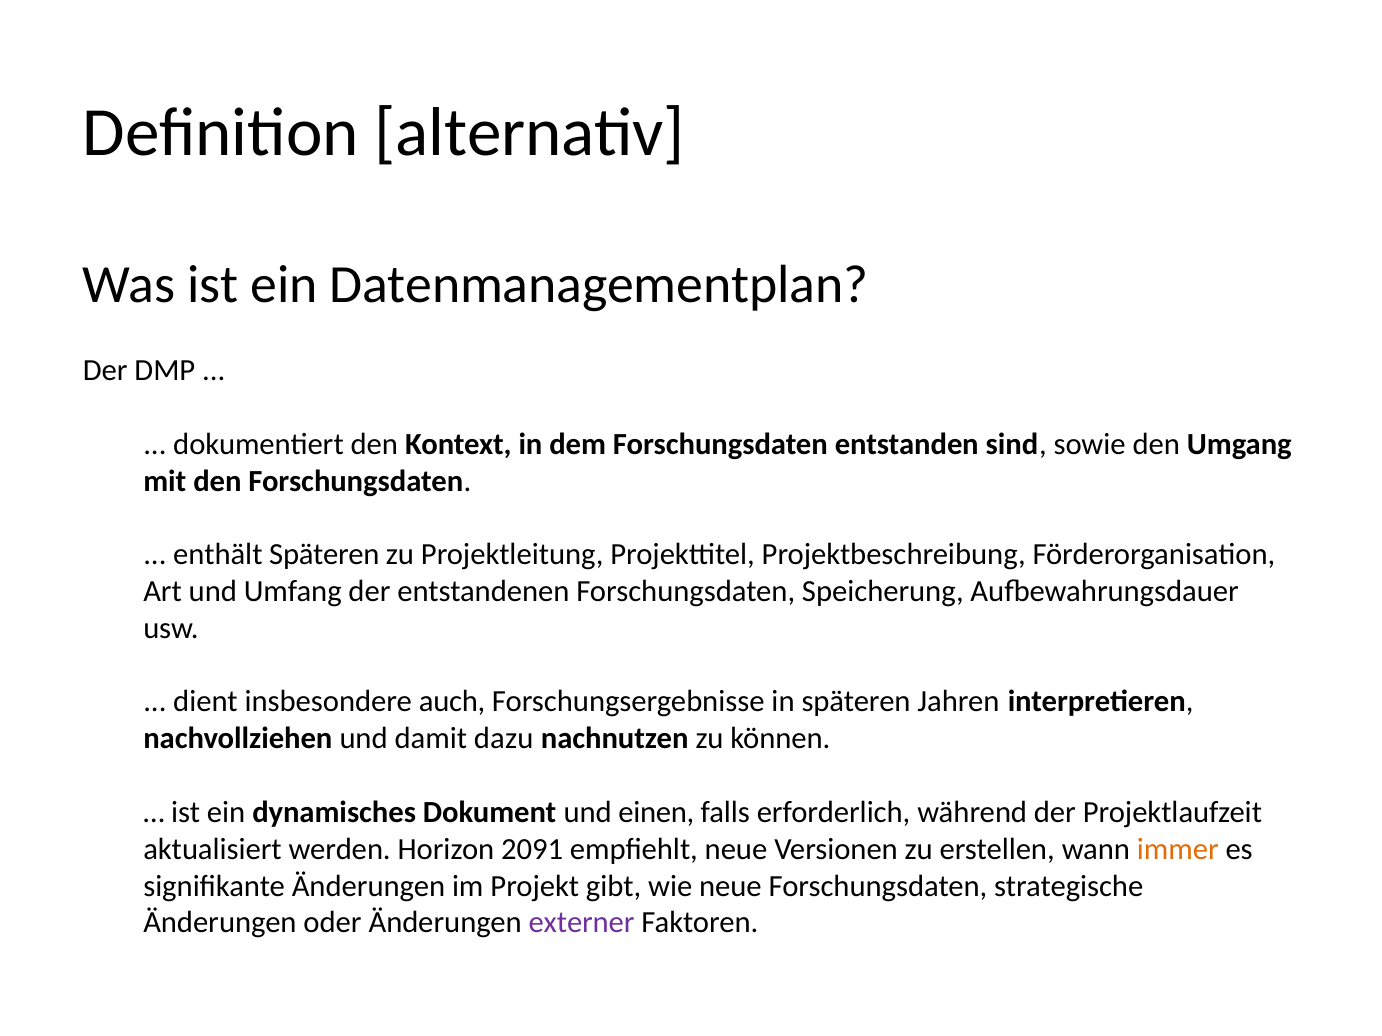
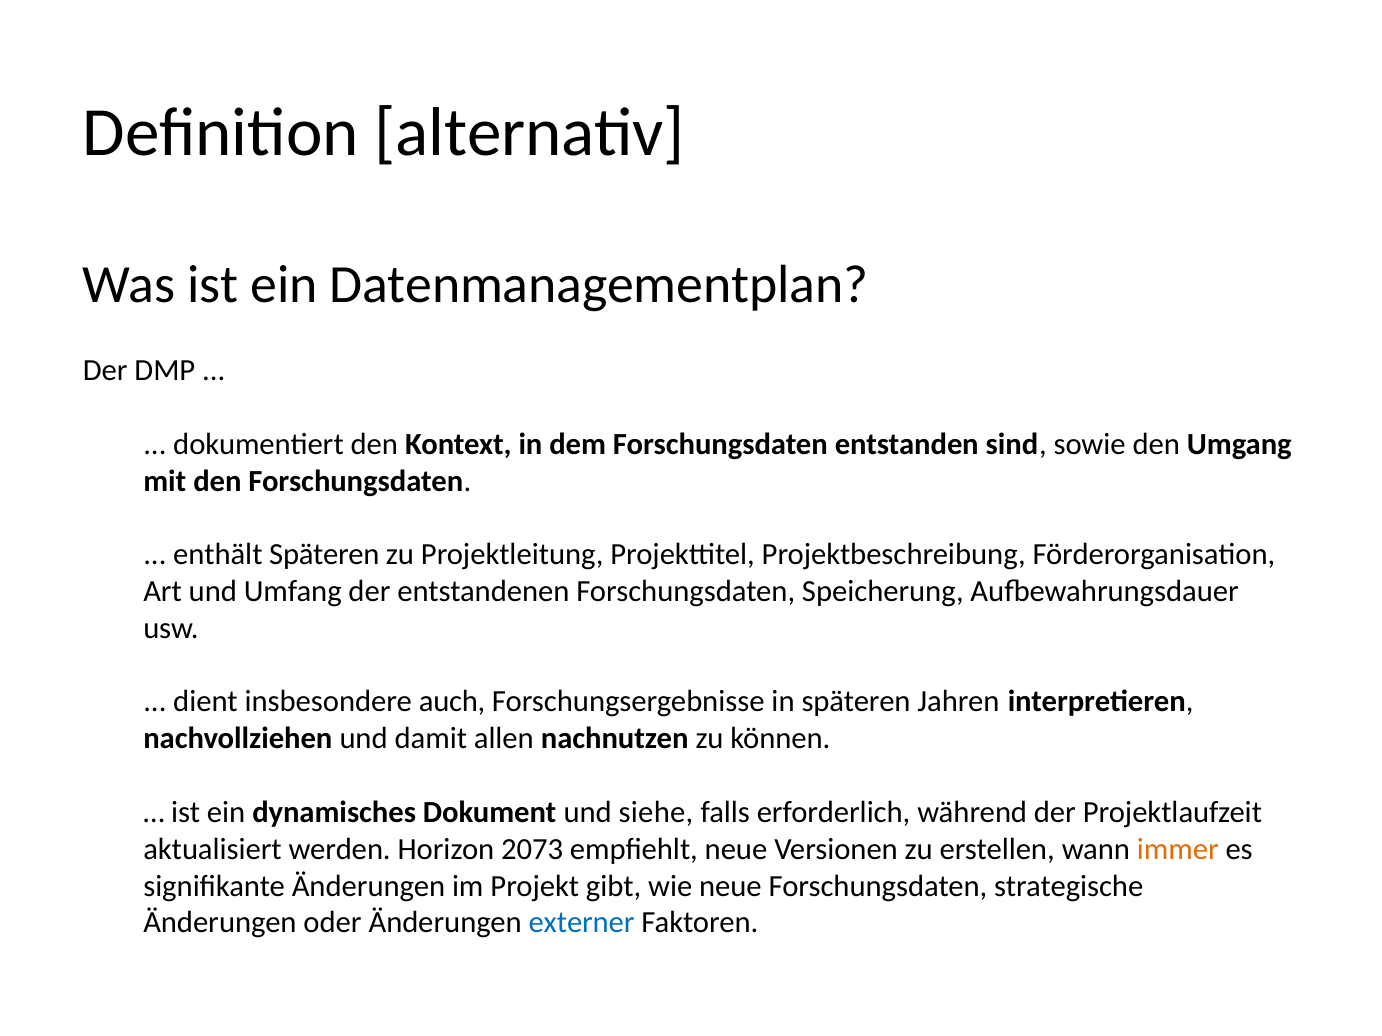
dazu: dazu -> allen (504, 739)
einen: einen -> siehe (656, 813)
2091: 2091 -> 2073 (532, 850)
externer colour: purple -> blue (582, 923)
